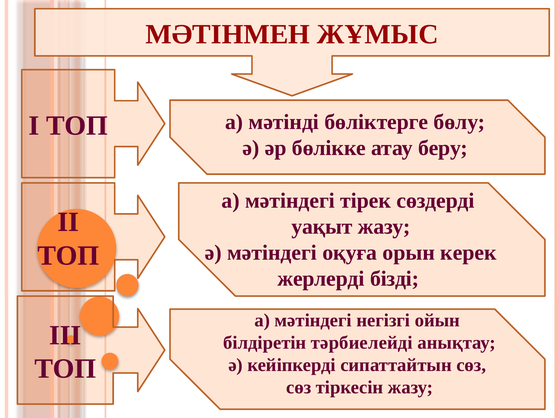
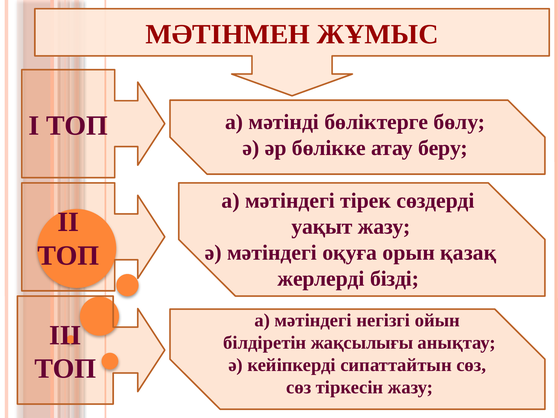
керек: керек -> қазақ (468, 253)
тәрбиелейді: тәрбиелейді -> жақсылығы (362, 343)
